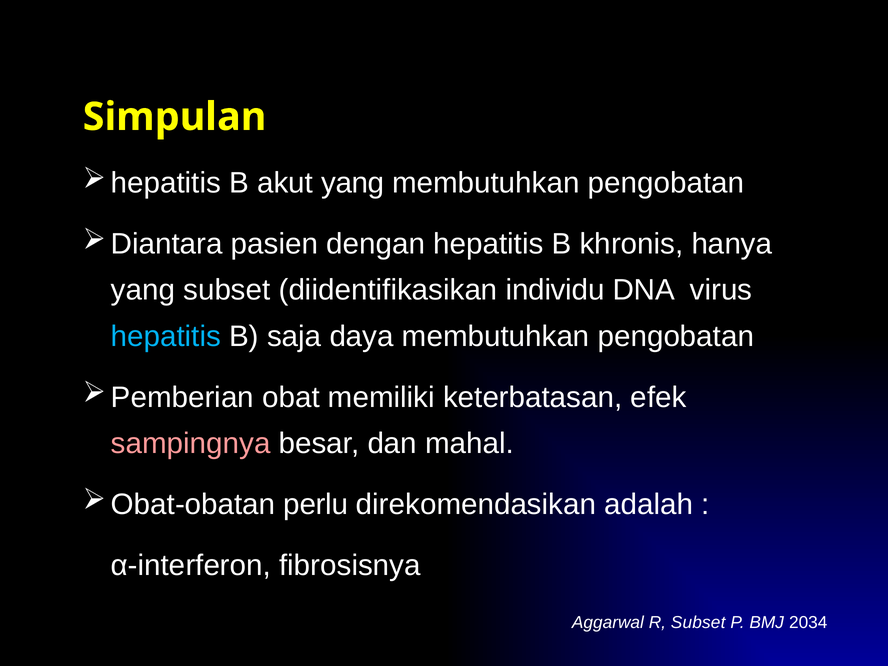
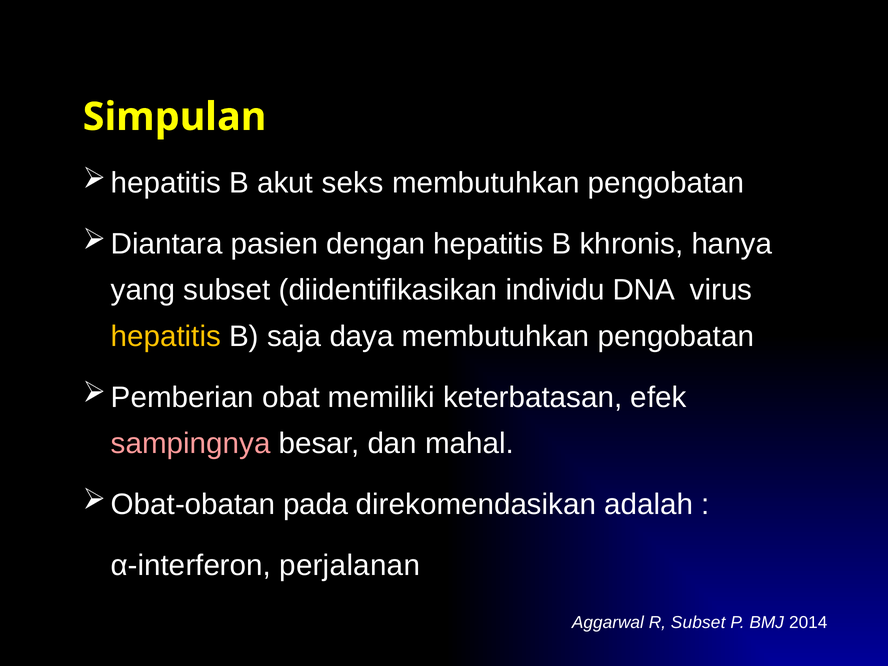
akut yang: yang -> seks (352, 183)
hepatitis colour: light blue -> yellow (166, 336)
perlu: perlu -> pada (316, 504)
fibrosisnya: fibrosisnya -> perjalanan (350, 565)
2034: 2034 -> 2014 (808, 623)
